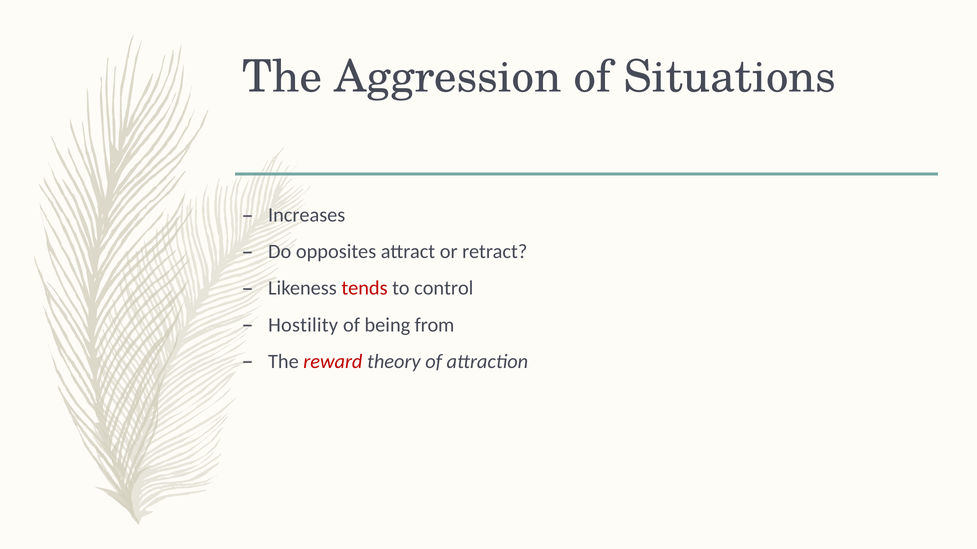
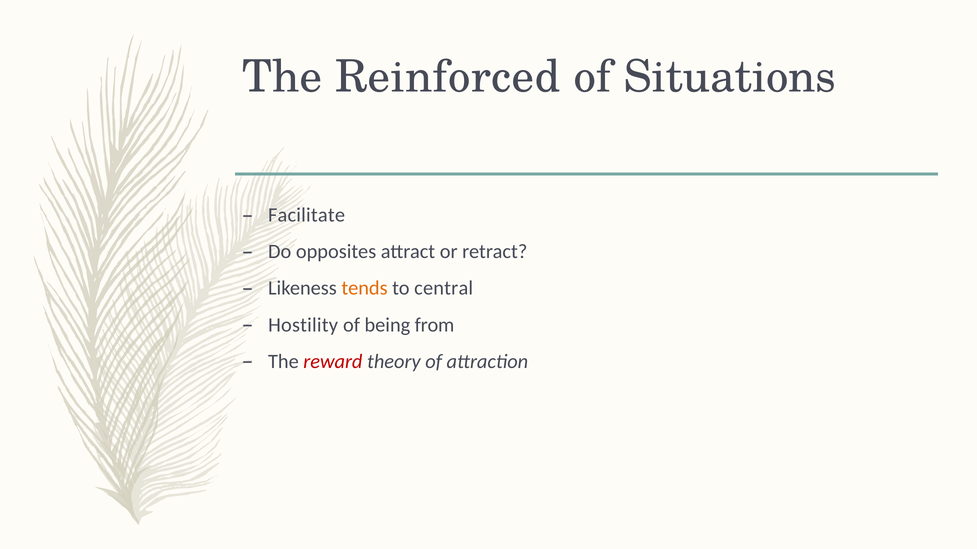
Aggression: Aggression -> Reinforced (448, 77)
Increases: Increases -> Facilitate (307, 215)
tends colour: red -> orange (365, 289)
control: control -> central (444, 289)
